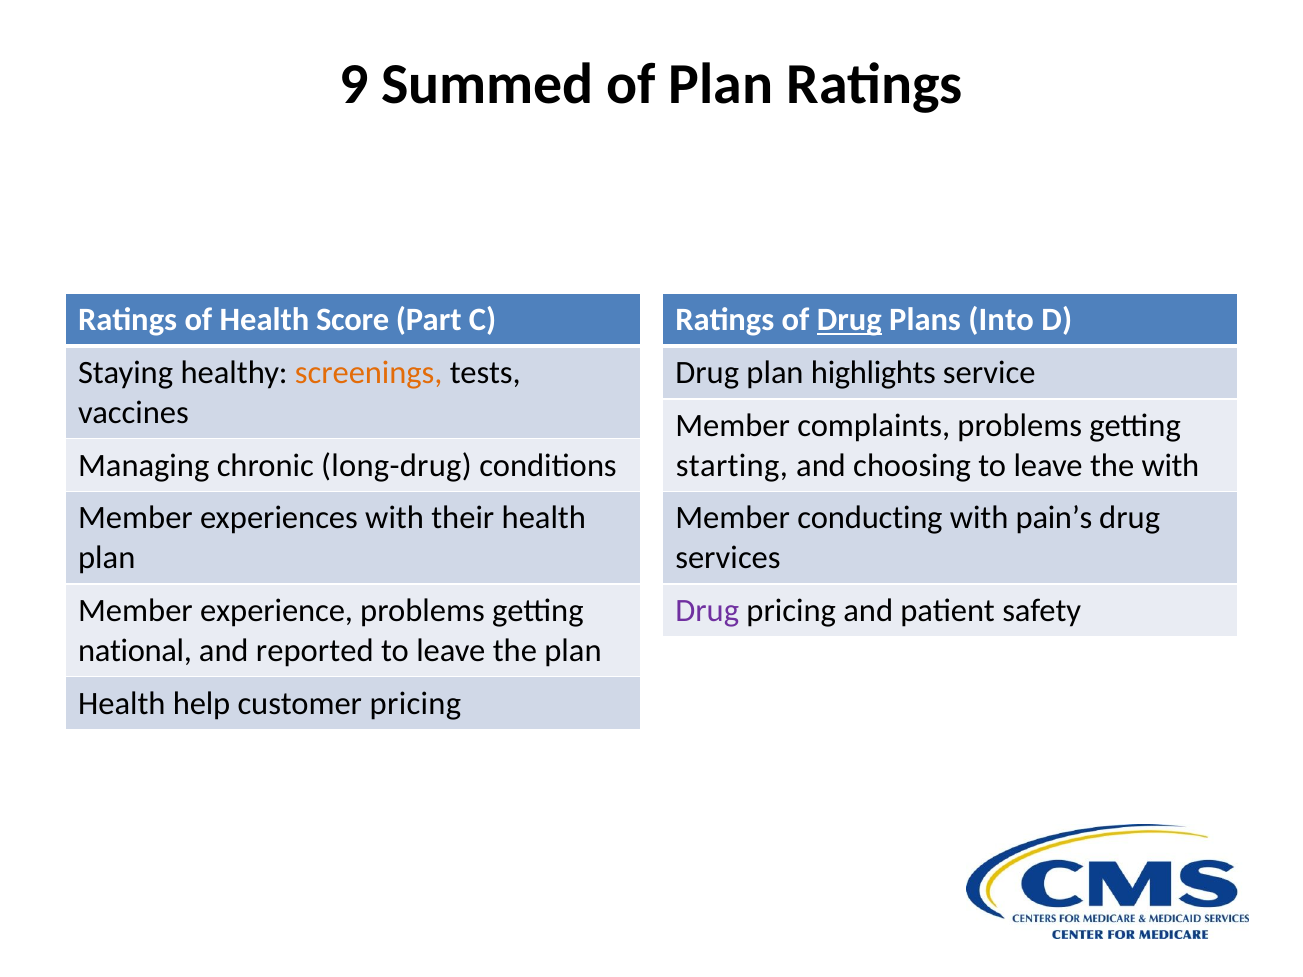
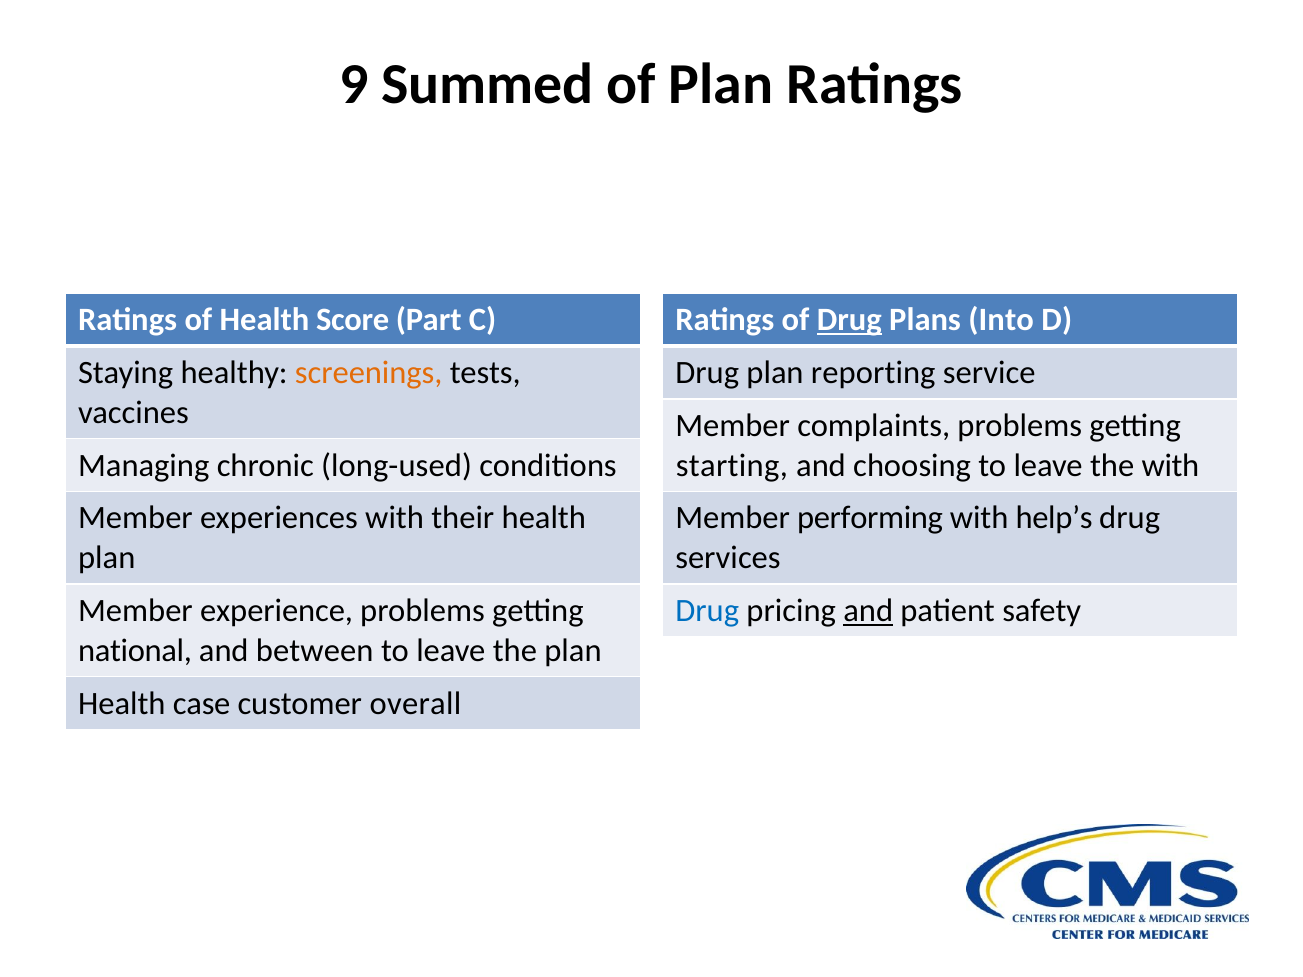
highlights: highlights -> reporting (873, 373)
long-drug: long-drug -> long-used (397, 465)
conducting: conducting -> performing (870, 518)
pain’s: pain’s -> help’s (1054, 518)
Drug colour: purple -> blue (707, 611)
and underline: none -> present (868, 611)
reported: reported -> between (315, 651)
help: help -> case (202, 703)
customer pricing: pricing -> overall (415, 703)
